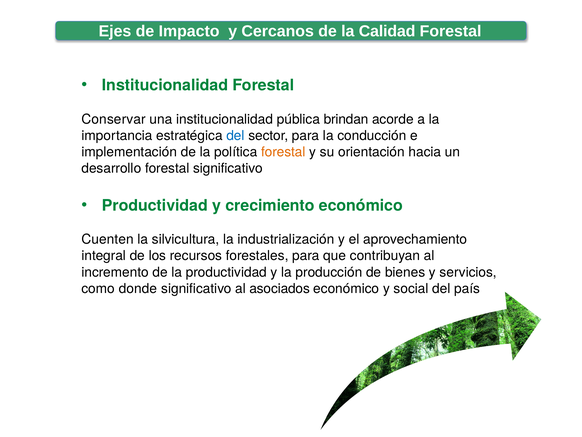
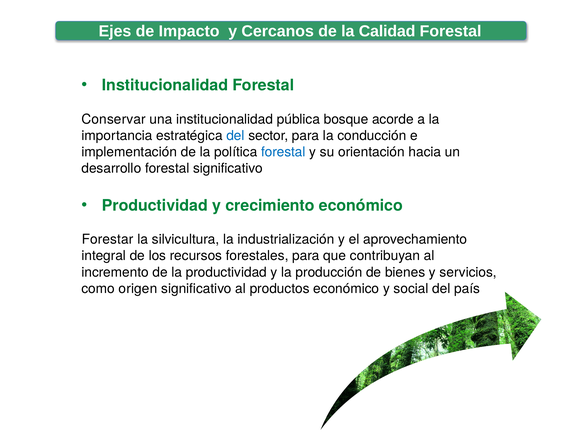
brindan: brindan -> bosque (346, 119)
forestal colour: orange -> blue (283, 152)
Cuenten: Cuenten -> Forestar (108, 239)
donde: donde -> origen (138, 288)
asociados: asociados -> productos (280, 288)
